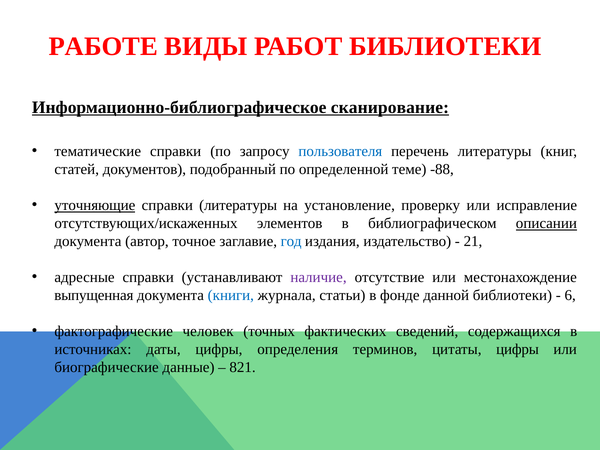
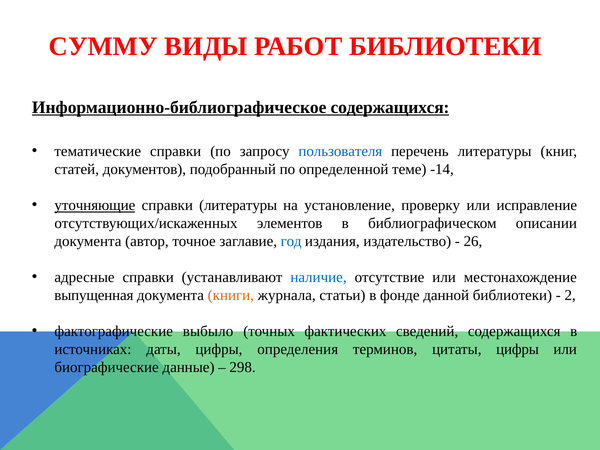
РАБОТЕ: РАБОТЕ -> СУММУ (103, 46)
Информационно-библиографическое сканирование: сканирование -> содержащихся (390, 107)
-88: -88 -> -14 (442, 169)
описании underline: present -> none (546, 223)
21: 21 -> 26 (473, 241)
наличие colour: purple -> blue (319, 277)
книги colour: blue -> orange (231, 295)
6: 6 -> 2 (570, 295)
человек: человек -> выбыло (208, 331)
821: 821 -> 298 (243, 367)
